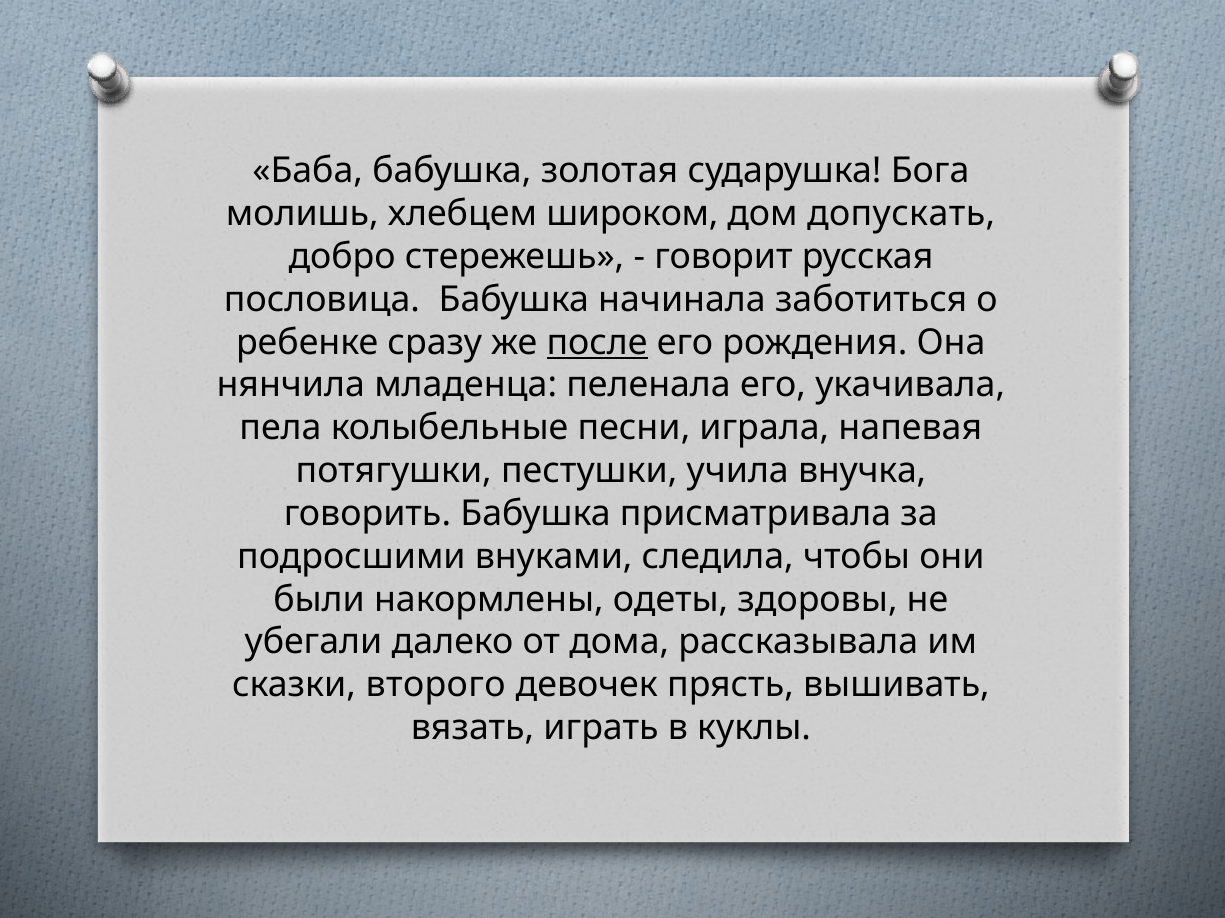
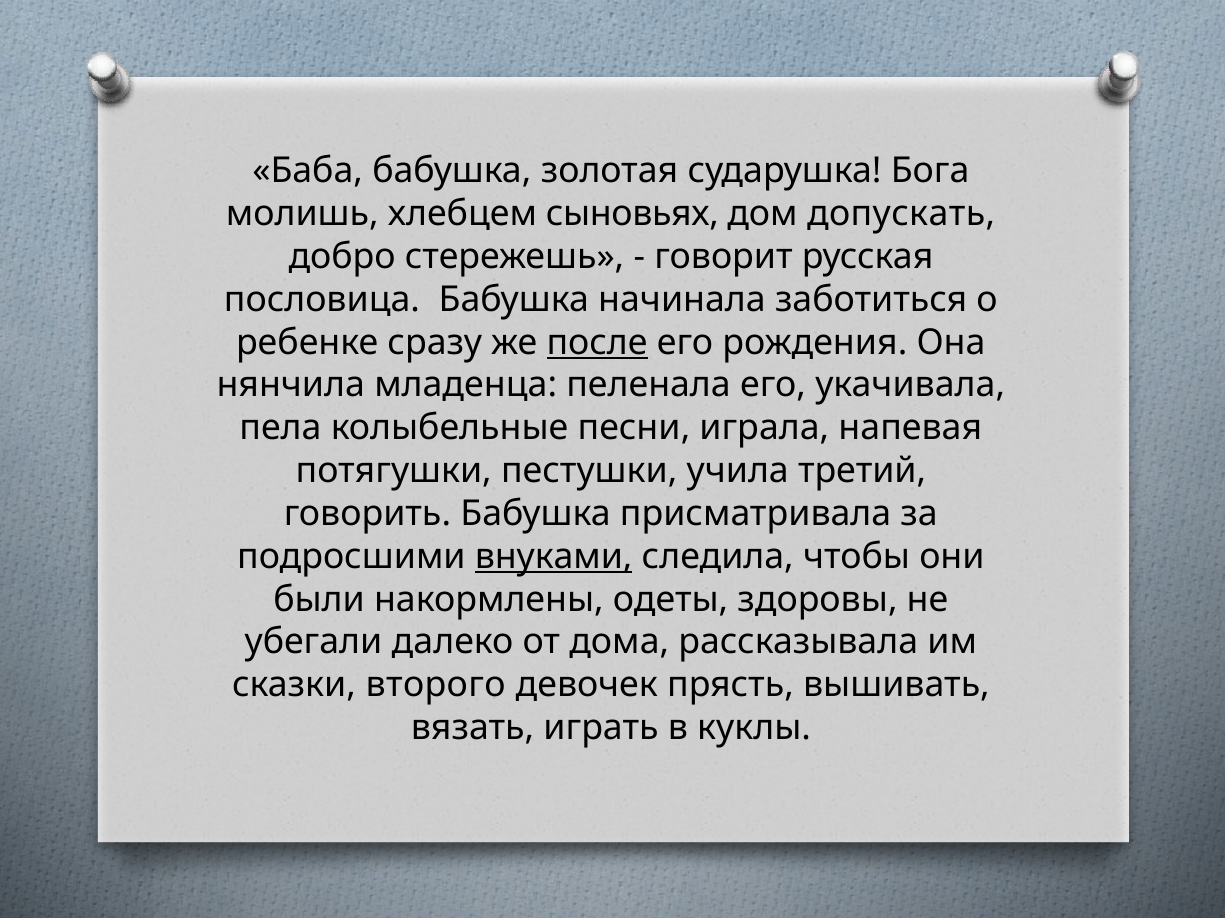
широком: широком -> сыновьях (632, 214)
внучка: внучка -> третий (862, 471)
внуками underline: none -> present (554, 557)
